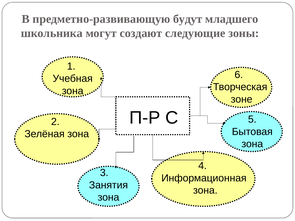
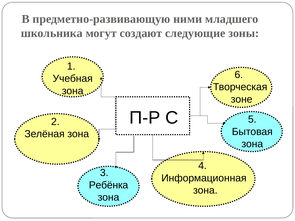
будут: будут -> ними (188, 19)
Занятия: Занятия -> Ребёнка (109, 185)
